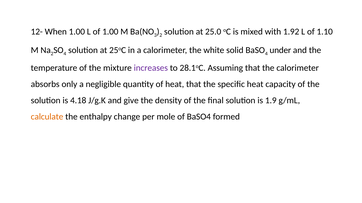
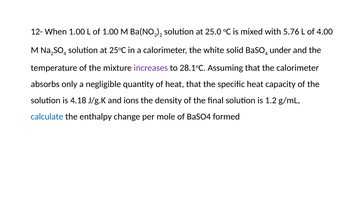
1.92: 1.92 -> 5.76 (291, 32)
1.10: 1.10 -> 4.00 (325, 32)
give: give -> ions (131, 101)
1.9: 1.9 -> 1.2 (271, 101)
calculate colour: orange -> blue (47, 117)
